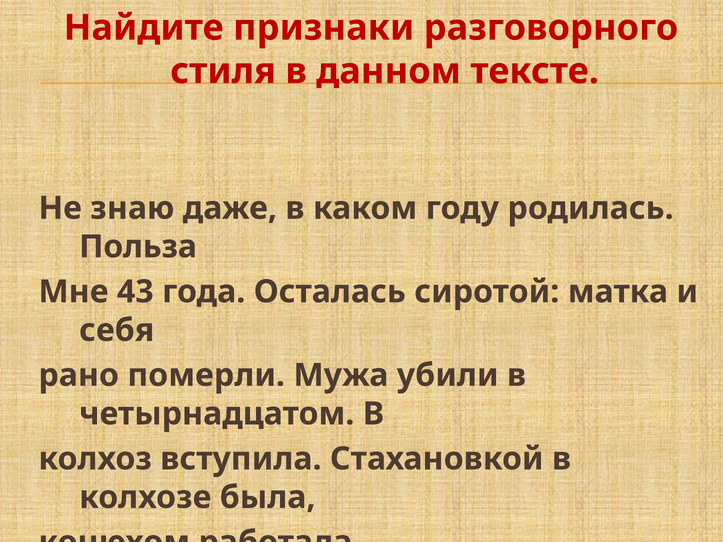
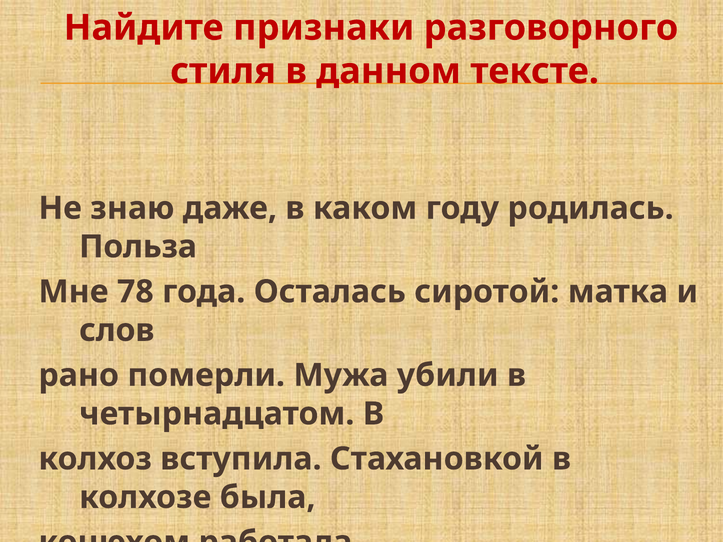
43: 43 -> 78 (135, 292)
себя: себя -> слов (117, 330)
